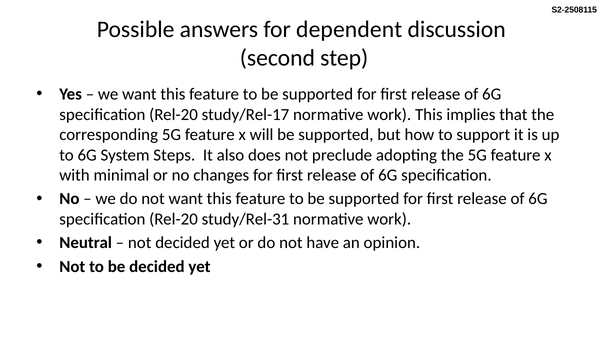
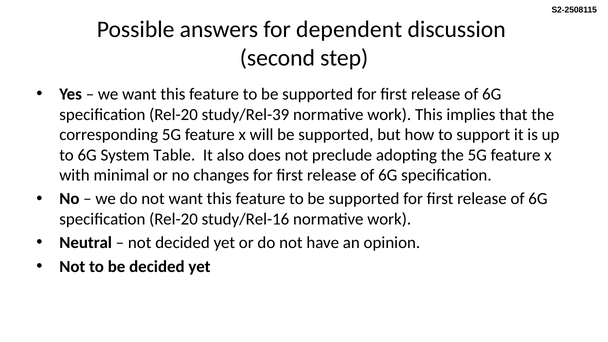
study/Rel-17: study/Rel-17 -> study/Rel-39 (245, 114)
Steps: Steps -> Table (174, 155)
study/Rel-31: study/Rel-31 -> study/Rel-16 (245, 219)
